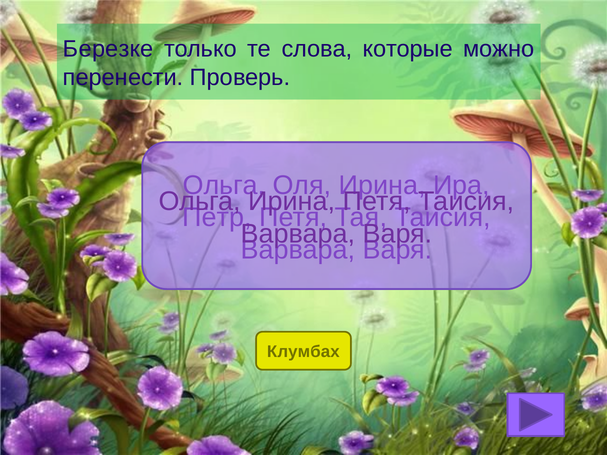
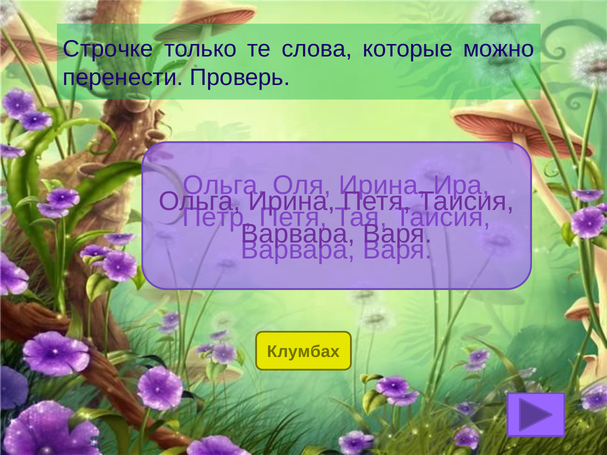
Березке: Березке -> Строчке (108, 49)
